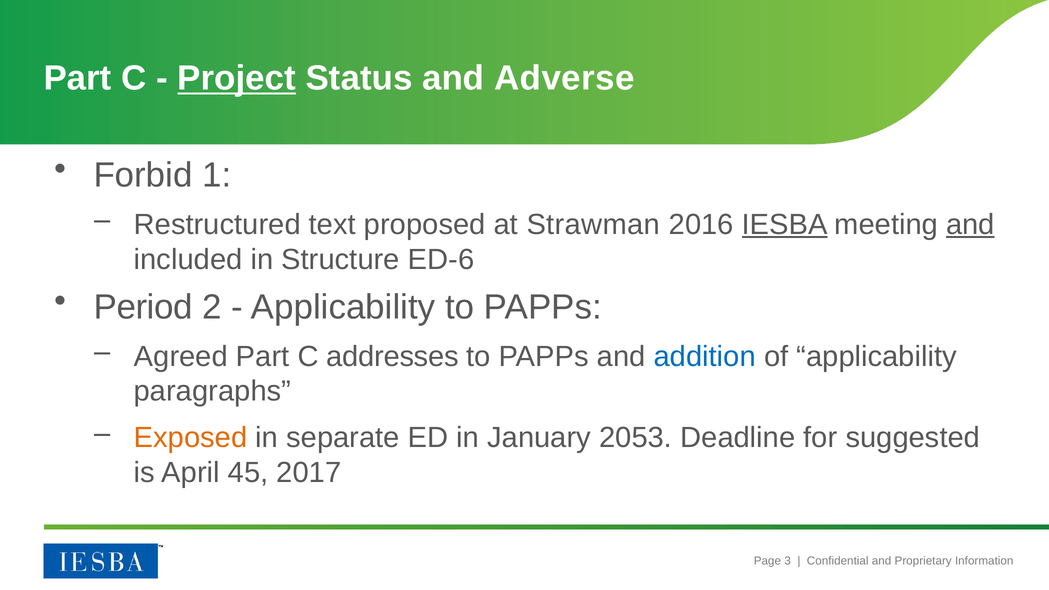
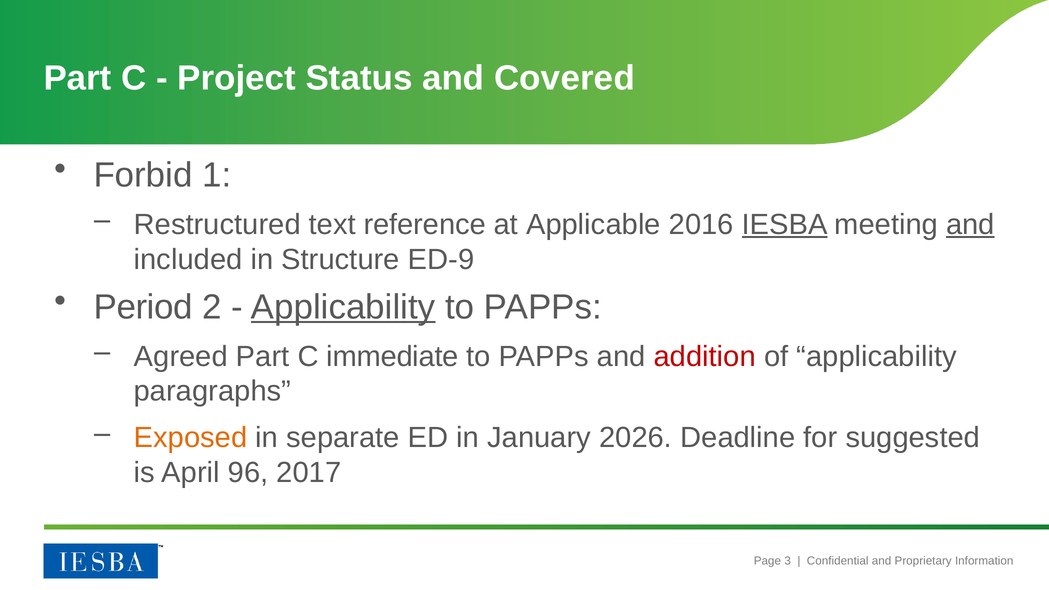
Project underline: present -> none (237, 78)
Adverse: Adverse -> Covered (564, 78)
proposed: proposed -> reference (425, 224)
Strawman: Strawman -> Applicable (593, 224)
ED-6: ED-6 -> ED-9 (441, 259)
Applicability underline: none -> present (343, 307)
addresses: addresses -> immediate (393, 356)
addition colour: blue -> red (705, 356)
2053: 2053 -> 2026 (636, 438)
45: 45 -> 96 (248, 473)
